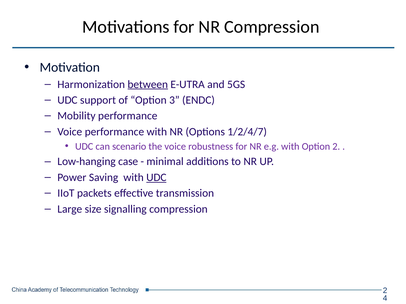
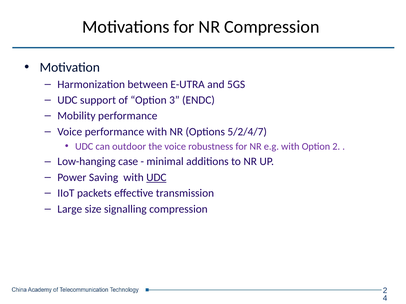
between underline: present -> none (148, 84)
1/2/4/7: 1/2/4/7 -> 5/2/4/7 (247, 132)
scenario: scenario -> outdoor (129, 147)
